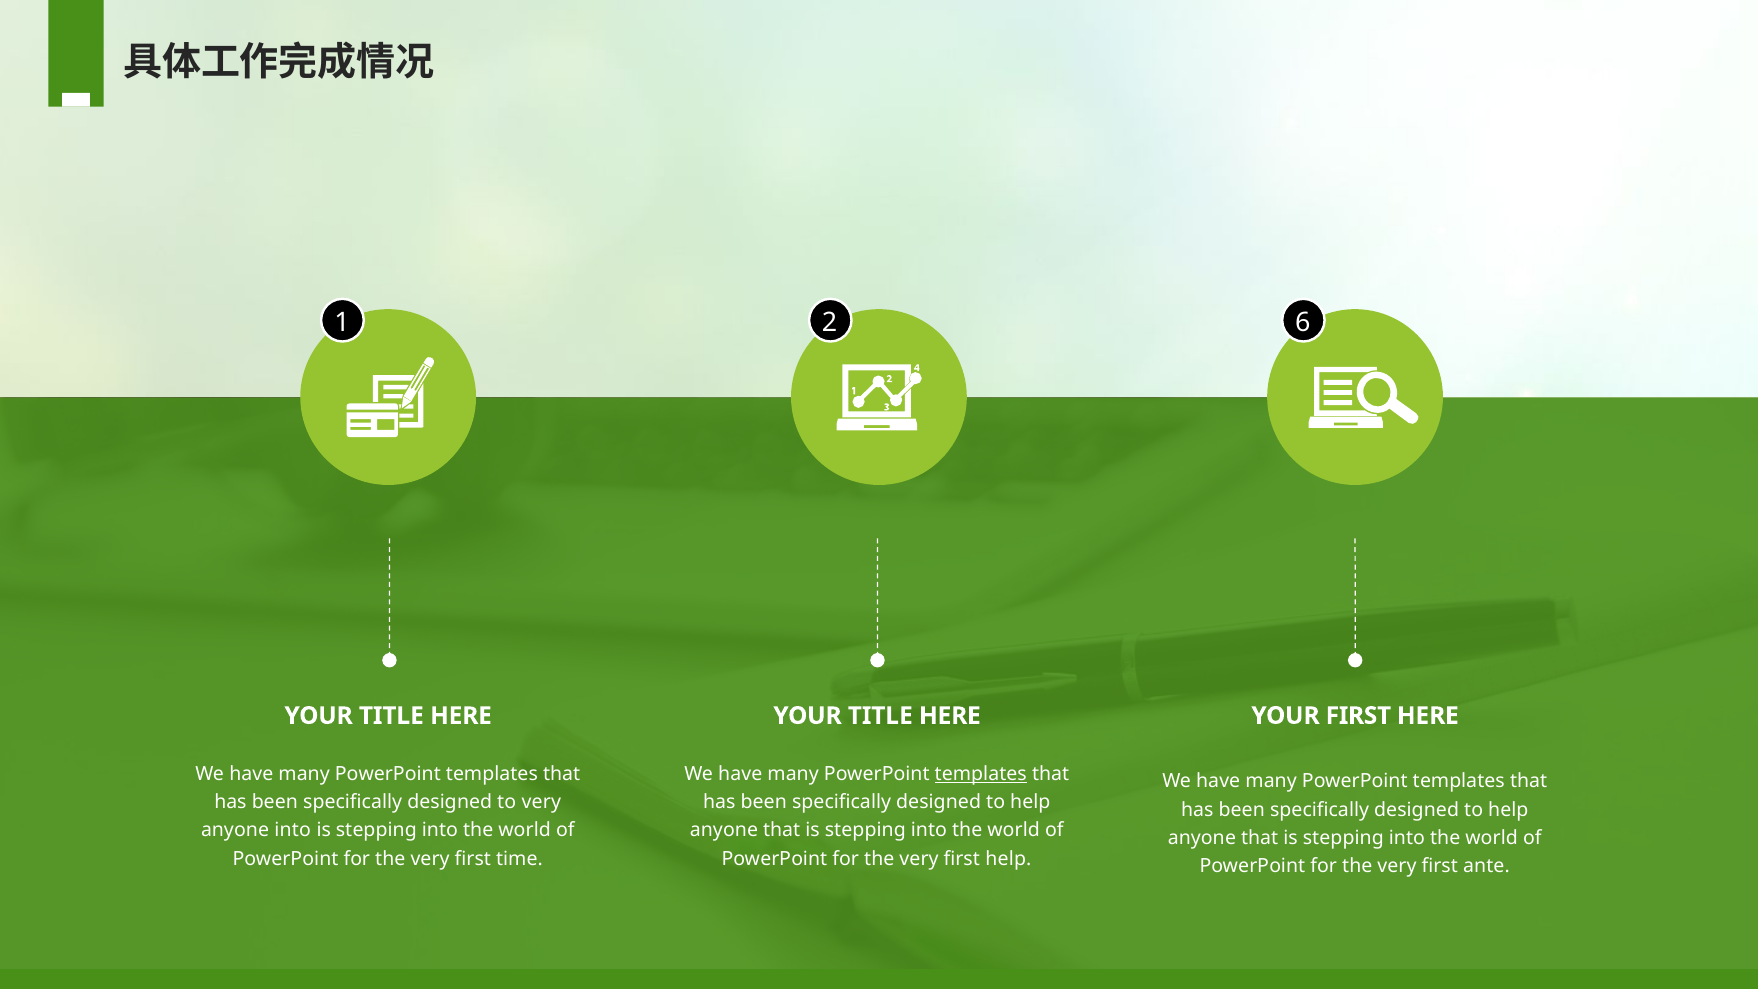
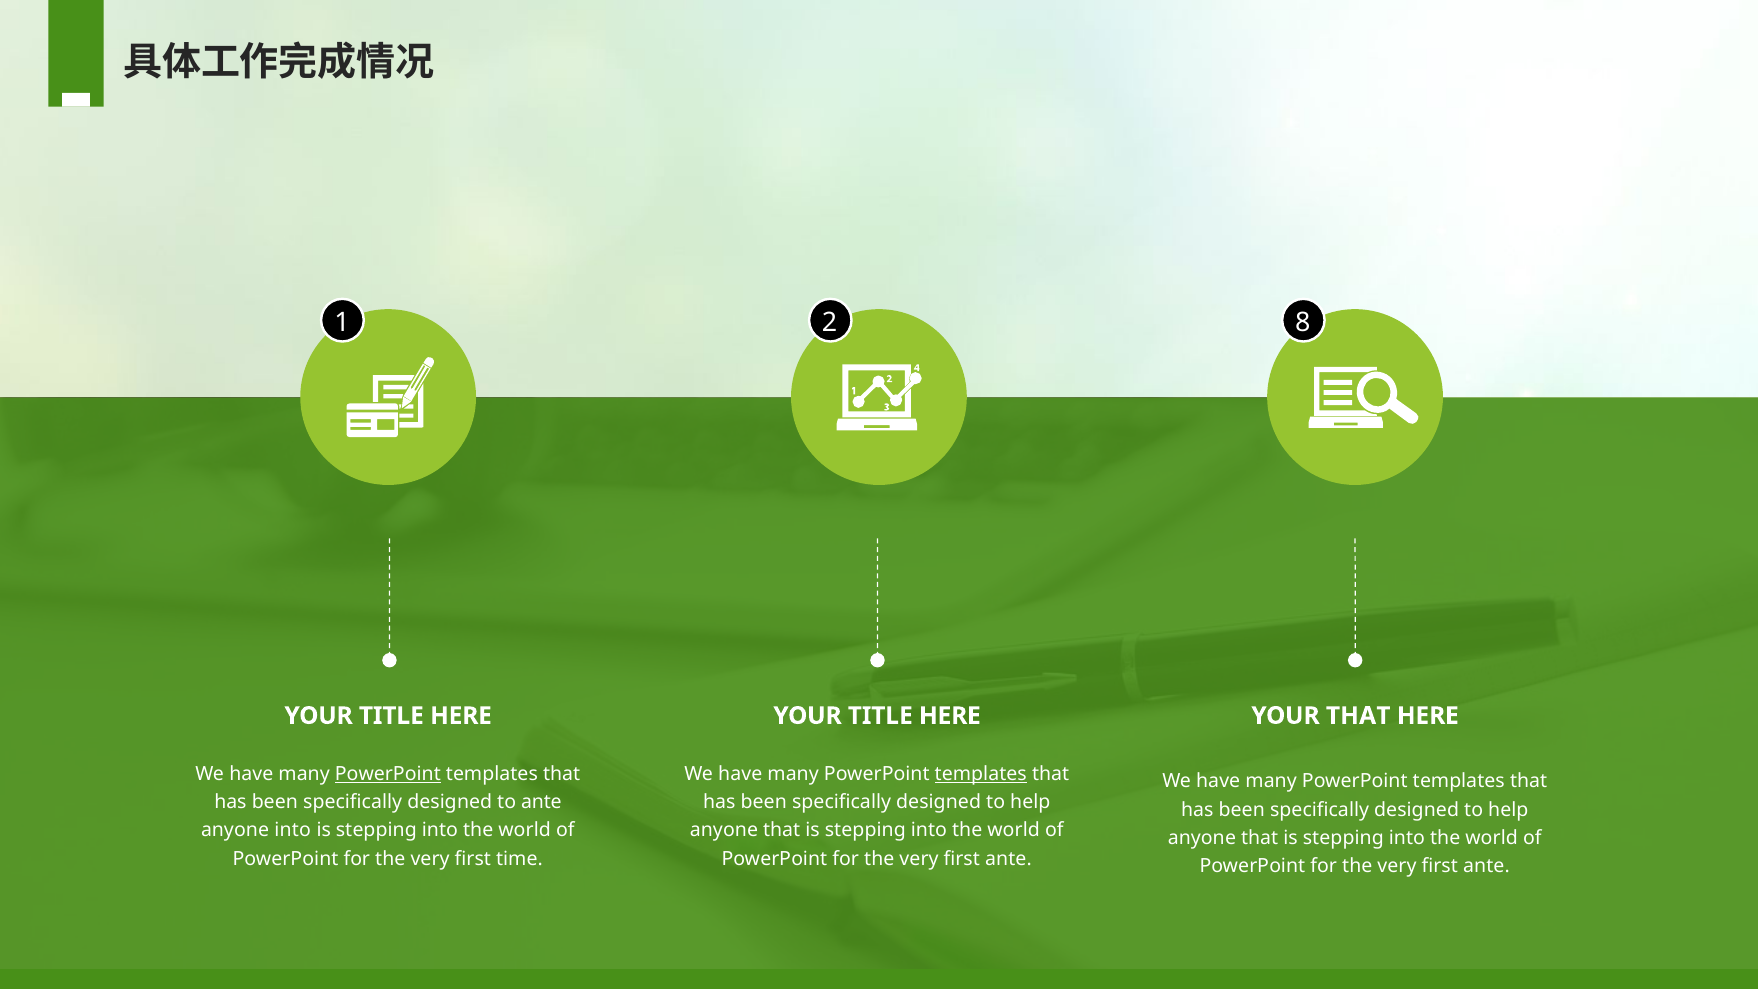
6: 6 -> 8 (1303, 323)
YOUR FIRST: FIRST -> THAT (1358, 716)
PowerPoint underline: none -> present (388, 774)
to very: very -> ante (541, 802)
help: help -> ante (1008, 859)
